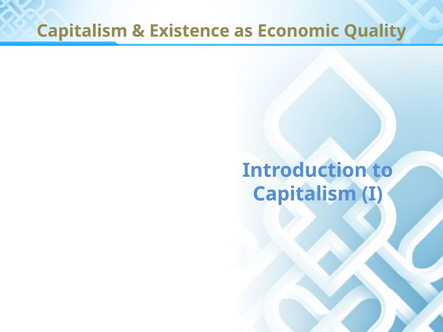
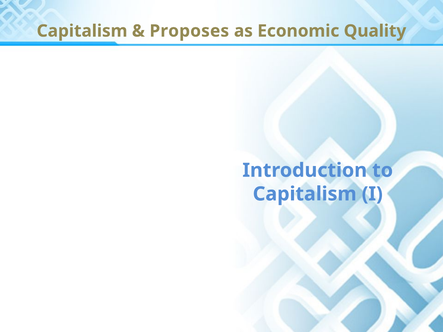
Existence: Existence -> Proposes (189, 31)
